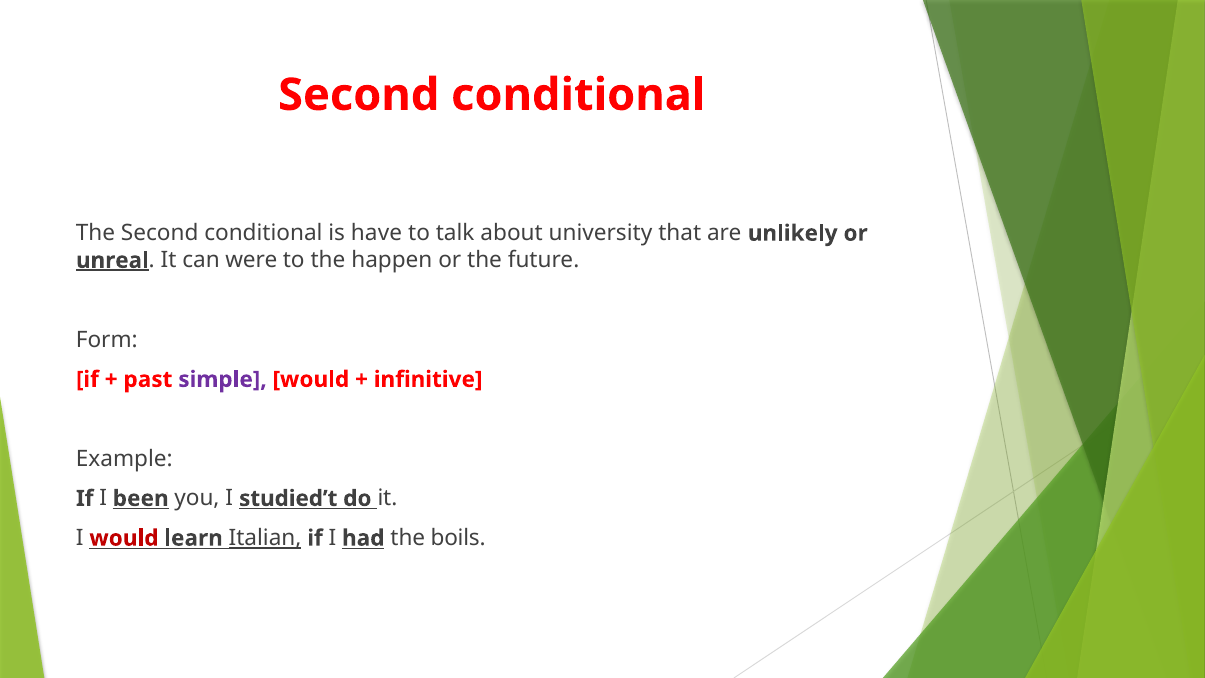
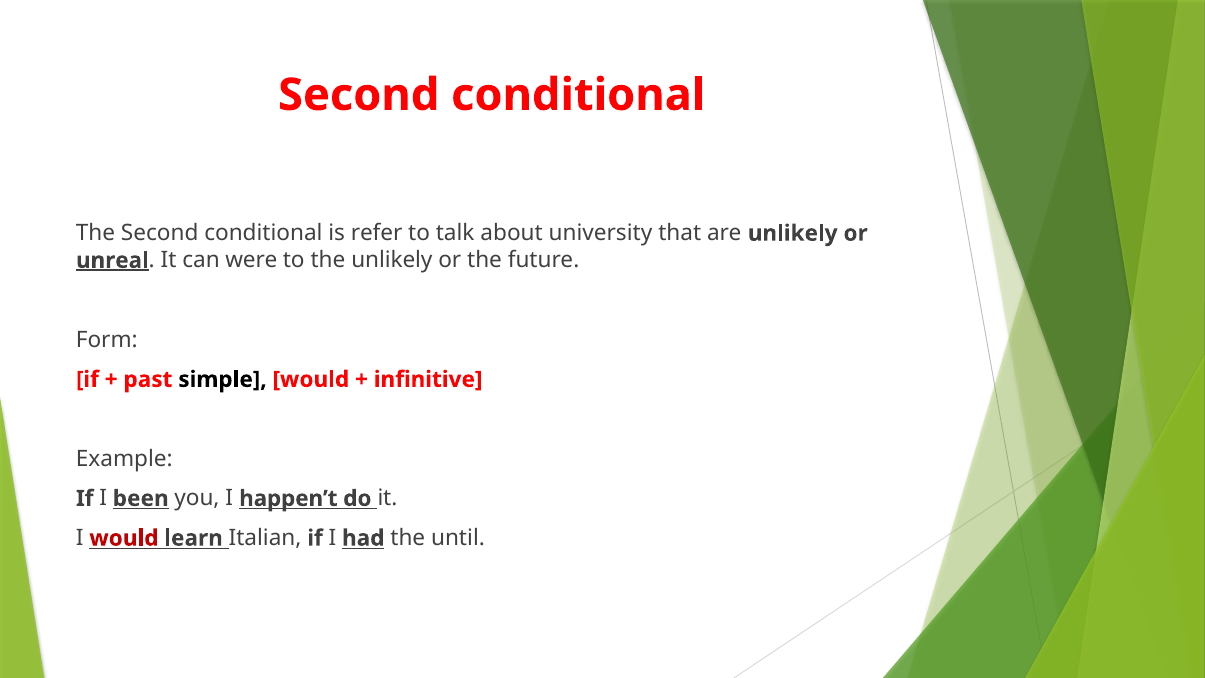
have: have -> refer (377, 233)
the happen: happen -> unlikely (392, 260)
simple colour: purple -> black (222, 379)
studied’t: studied’t -> happen’t (288, 498)
Italian underline: present -> none (265, 538)
boils: boils -> until (458, 538)
